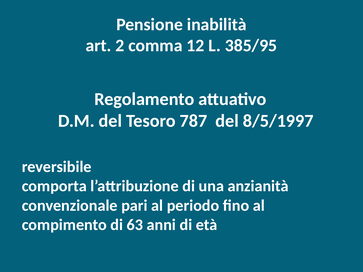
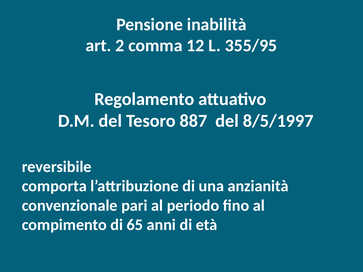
385/95: 385/95 -> 355/95 (251, 46)
787: 787 -> 887 (193, 121)
63: 63 -> 65 (135, 225)
